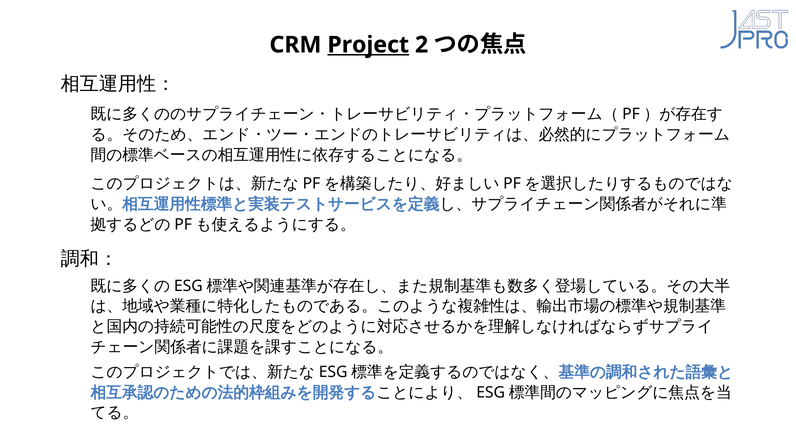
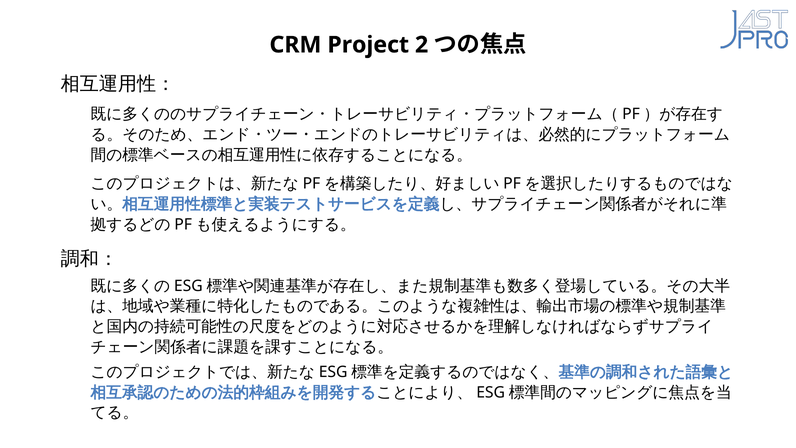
Project underline: present -> none (368, 45)
